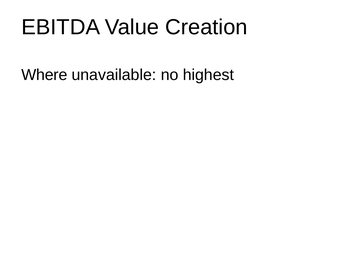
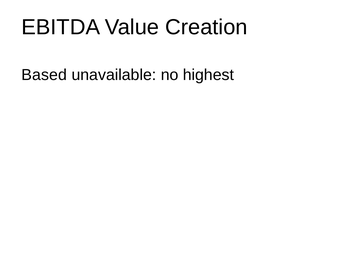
Where: Where -> Based (44, 75)
